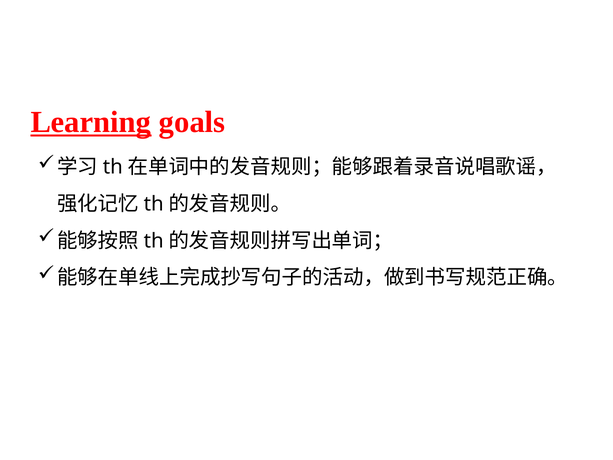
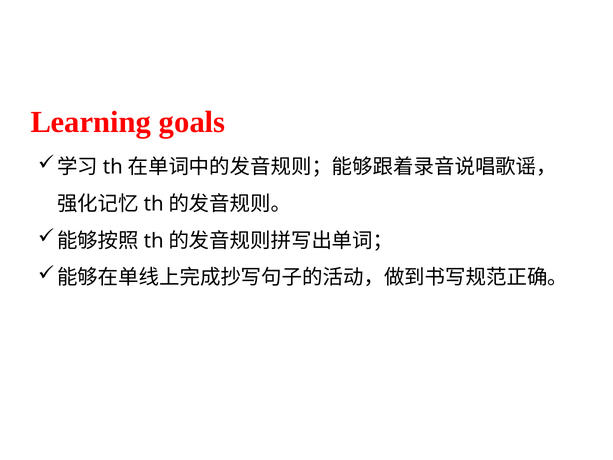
Learning underline: present -> none (91, 122)
